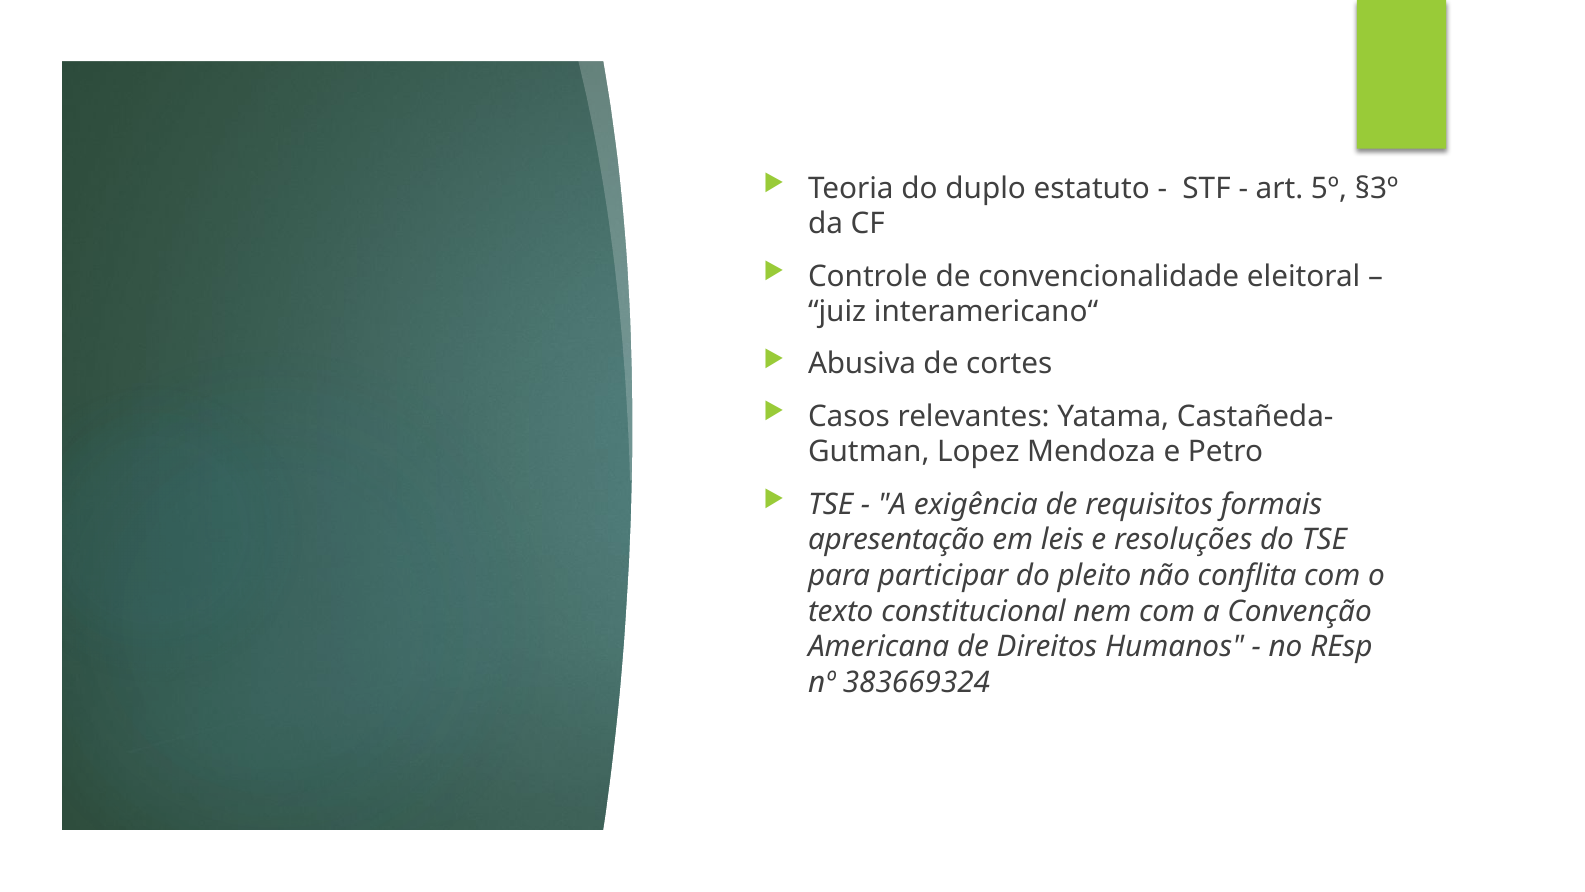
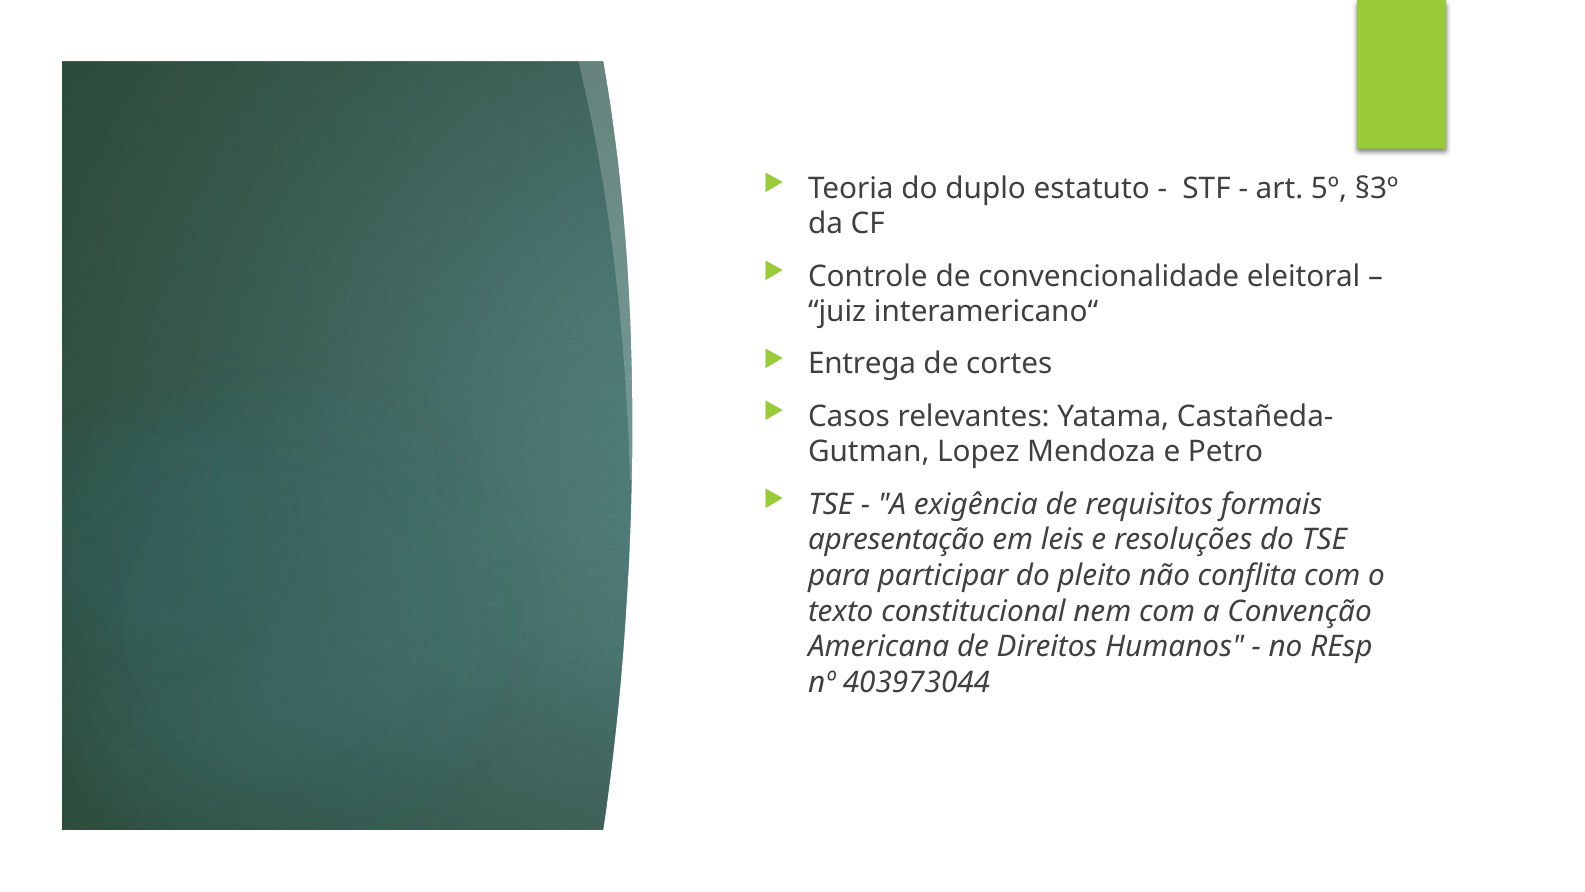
Abusiva: Abusiva -> Entrega (862, 364)
383669324: 383669324 -> 403973044 (916, 682)
